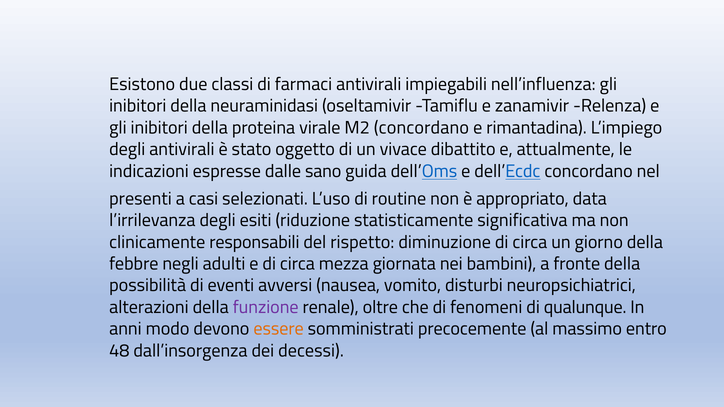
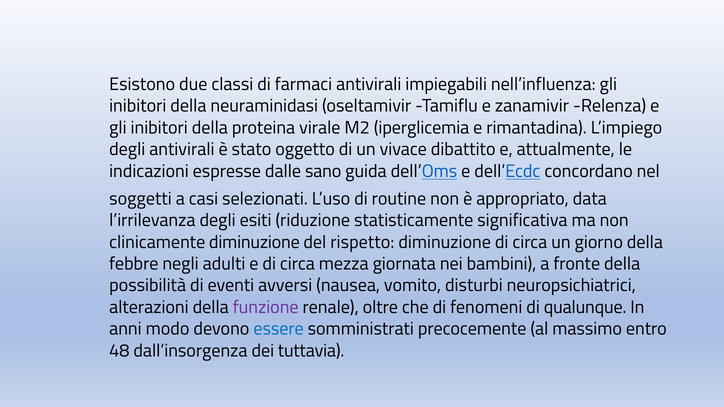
M2 concordano: concordano -> iperglicemia (422, 128)
presenti: presenti -> soggetti (140, 199)
clinicamente responsabili: responsabili -> diminuzione (254, 242)
essere colour: orange -> blue (279, 329)
decessi: decessi -> tuttavia (311, 351)
